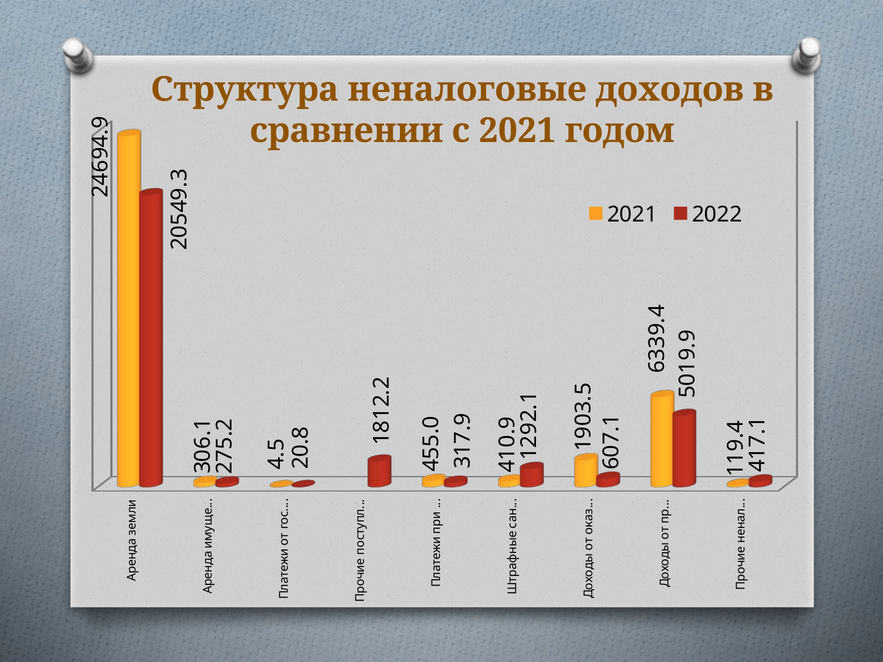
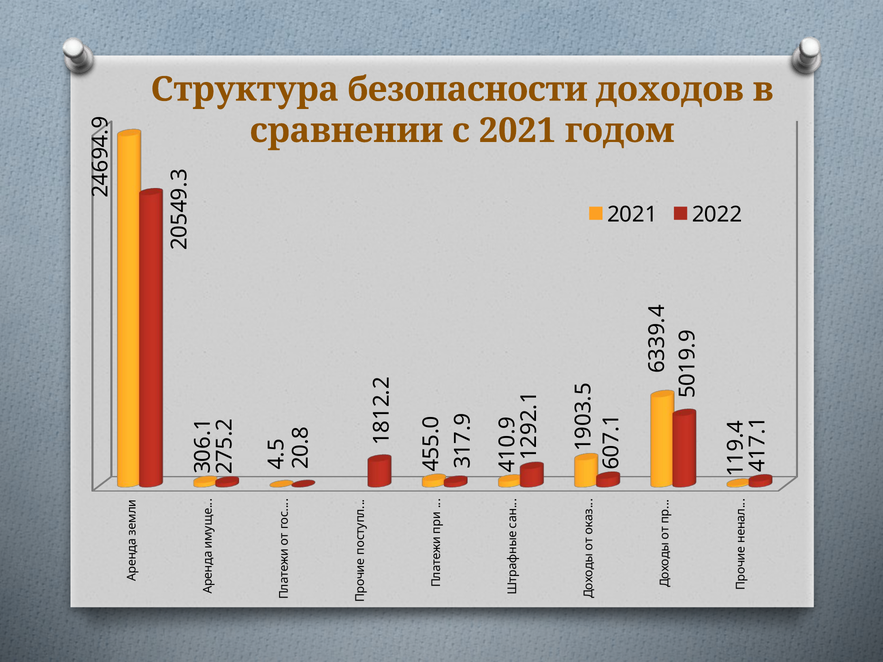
неналоговые: неналоговые -> безопасности (467, 89)
